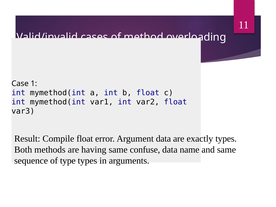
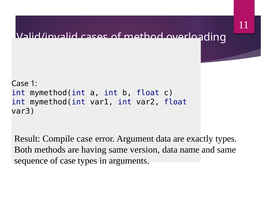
Compile float: float -> case (85, 139)
confuse: confuse -> version (145, 150)
of type: type -> case (68, 161)
